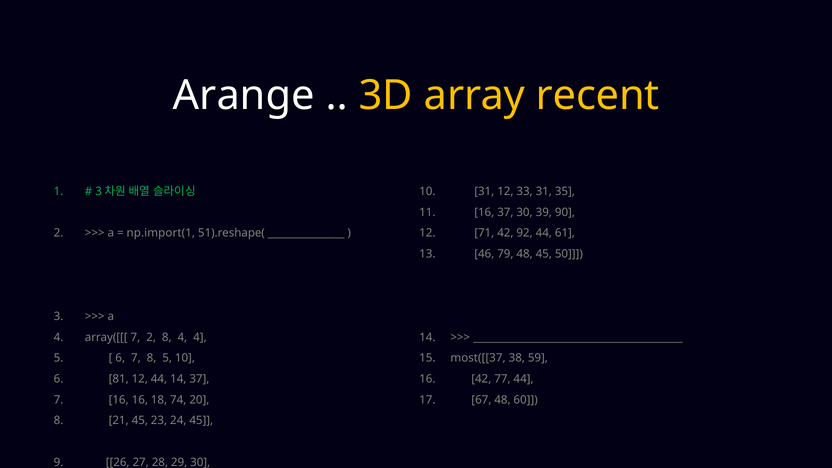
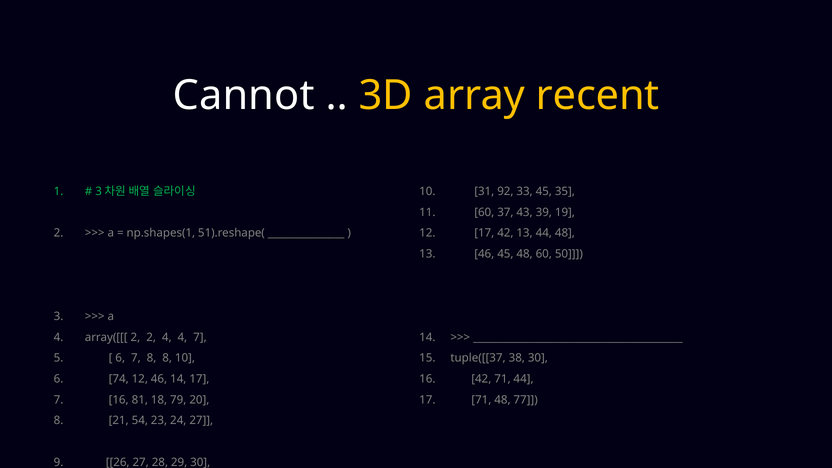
Arange: Arange -> Cannot (244, 96)
31 12: 12 -> 92 (505, 191)
33 31: 31 -> 45 (544, 191)
11 16: 16 -> 60 (484, 212)
37 30: 30 -> 43 (525, 212)
90: 90 -> 19 (565, 212)
np.import(1: np.import(1 -> np.shapes(1 (161, 233)
12 71: 71 -> 17 (484, 233)
42 92: 92 -> 13 (525, 233)
44 61: 61 -> 48 (565, 233)
46 79: 79 -> 45 (505, 254)
48 45: 45 -> 60 (544, 254)
array([[[ 7: 7 -> 2 (135, 337)
2 8: 8 -> 4 (167, 337)
4 4: 4 -> 7 (200, 337)
8 5: 5 -> 8 (167, 358)
most([[37: most([[37 -> tuple([[37 (478, 358)
38 59: 59 -> 30 (538, 358)
81: 81 -> 74 (119, 379)
12 44: 44 -> 46 (159, 379)
14 37: 37 -> 17 (199, 379)
42 77: 77 -> 71 (503, 379)
16 16: 16 -> 81 (140, 400)
74: 74 -> 79 (178, 400)
17 67: 67 -> 71 (481, 400)
60: 60 -> 77 (526, 400)
21 45: 45 -> 54 (140, 421)
24 45: 45 -> 27 (201, 421)
